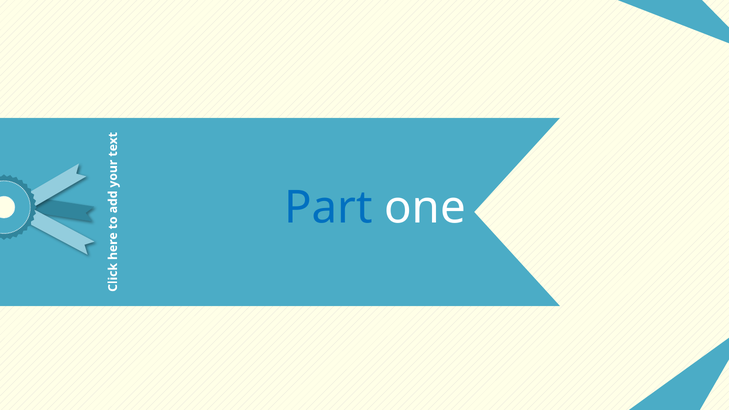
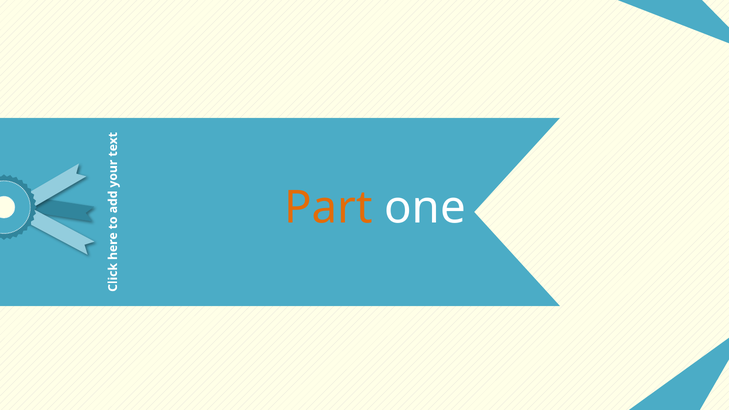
Part colour: blue -> orange (328, 208)
